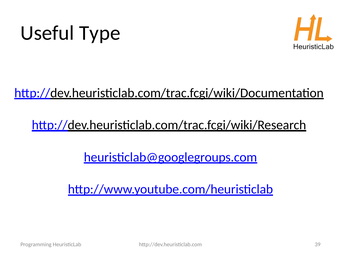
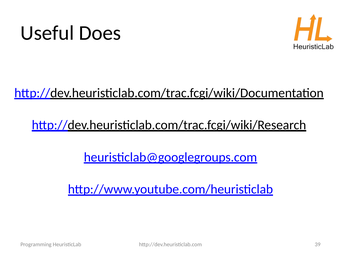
Type: Type -> Does (100, 33)
